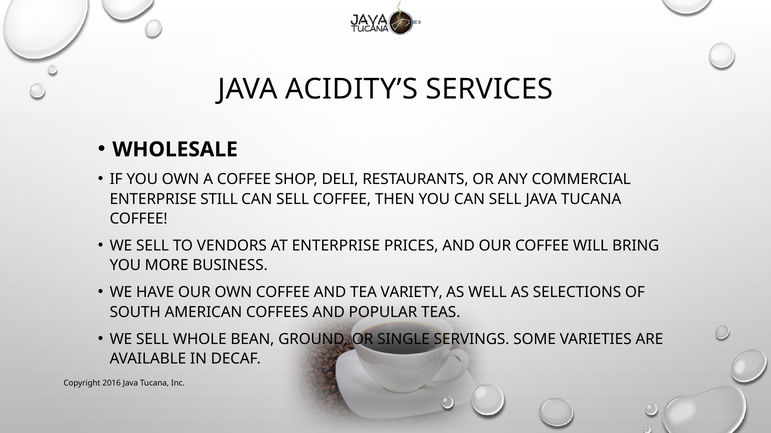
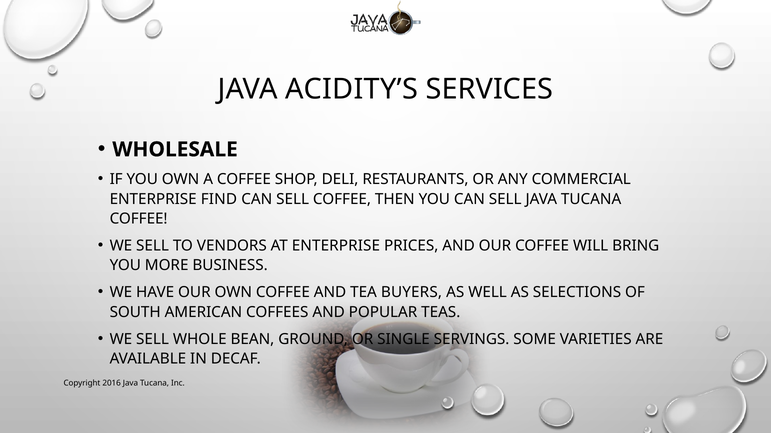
STILL: STILL -> FIND (219, 199)
VARIETY: VARIETY -> BUYERS (411, 293)
